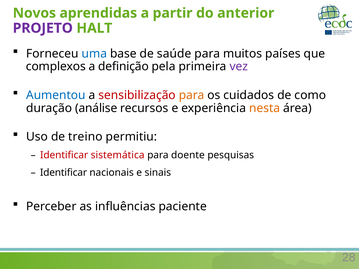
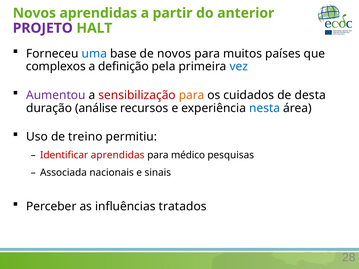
de saúde: saúde -> novos (174, 54)
vez colour: purple -> blue (239, 67)
Aumentou colour: blue -> purple (56, 95)
como: como -> desta (310, 95)
nesta colour: orange -> blue (265, 108)
Identificar sistemática: sistemática -> aprendidas (118, 155)
doente: doente -> médico (188, 155)
Identificar: Identificar -> Associada (63, 173)
paciente: paciente -> tratados (183, 207)
